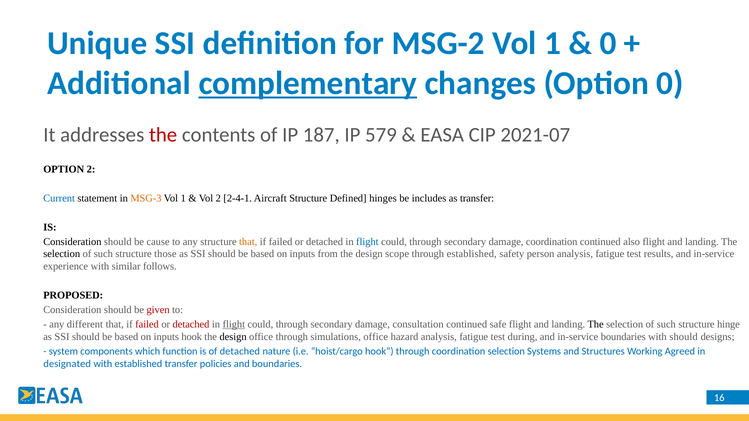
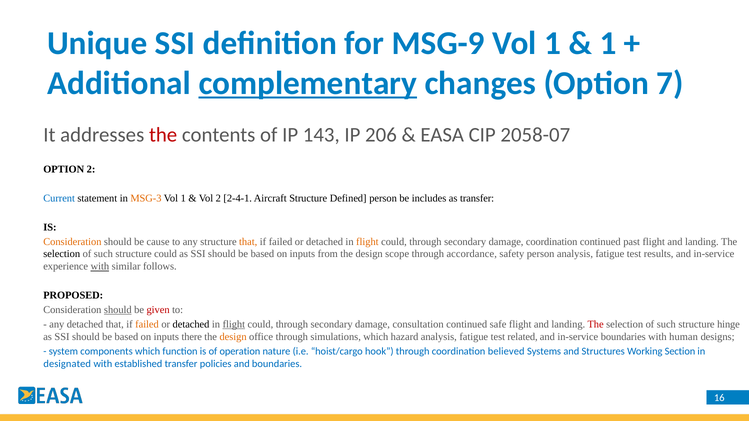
MSG-2: MSG-2 -> MSG-9 (438, 43)
0: 0 -> 1 (608, 43)
Option 0: 0 -> 7 (670, 83)
187: 187 -> 143 (321, 135)
579: 579 -> 206 (381, 135)
2021-07: 2021-07 -> 2058-07 (535, 135)
Defined hinges: hinges -> person (383, 198)
Consideration colour: black -> orange (72, 242)
flight colour: blue -> orange (367, 242)
also: also -> past (632, 242)
structure those: those -> could (166, 254)
through established: established -> accordance (472, 254)
with underline: none -> present (100, 267)
should underline: none -> present (118, 310)
any different: different -> detached (85, 325)
failed colour: red -> orange (147, 325)
detached colour: red -> black (191, 325)
The colour: black -> red (596, 325)
inputs hook: hook -> there (192, 337)
design colour: black -> orange (233, 337)
simulations office: office -> which (376, 337)
during: during -> related (523, 337)
with should: should -> human (684, 337)
of detached: detached -> operation (240, 352)
coordination selection: selection -> believed (506, 352)
Agreed: Agreed -> Section (680, 352)
